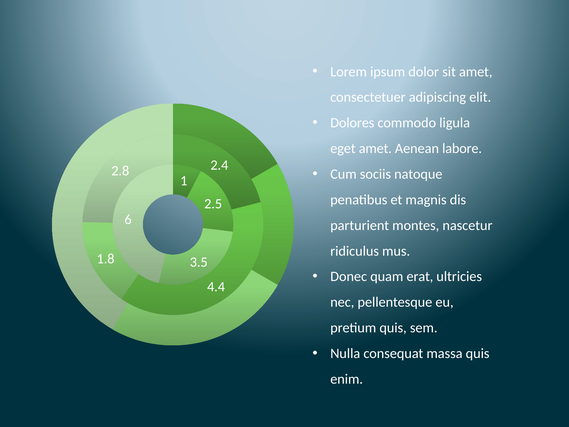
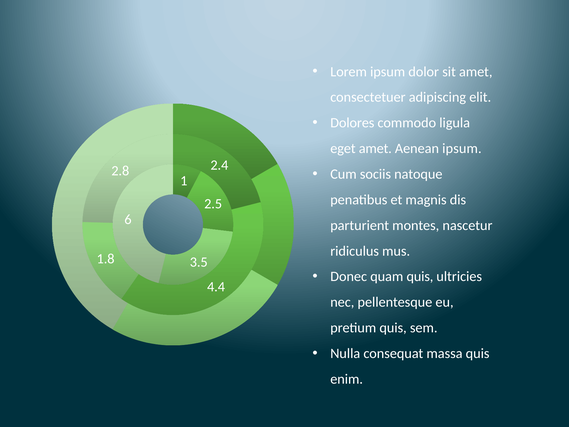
Aenean labore: labore -> ipsum (462, 148)
quam erat: erat -> quis (420, 276)
